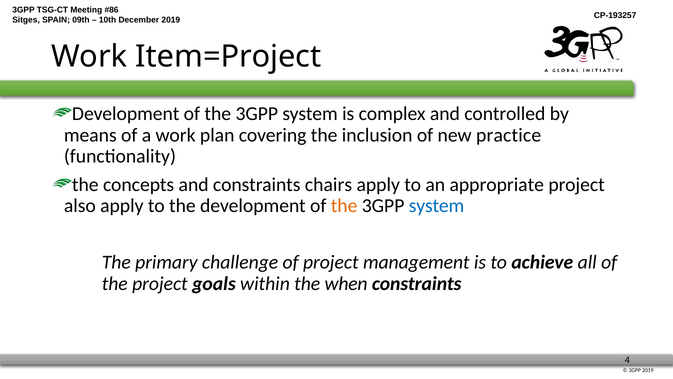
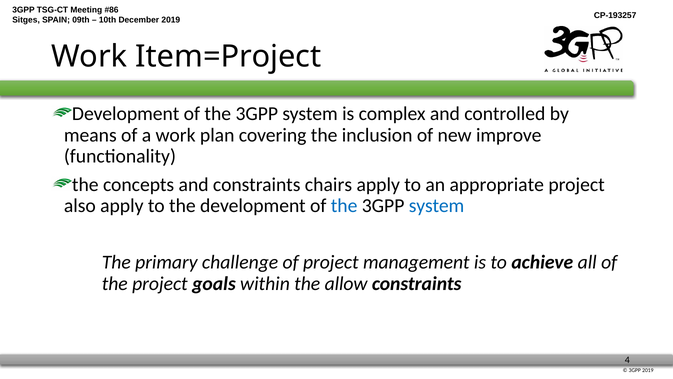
practice: practice -> improve (509, 135)
the colour: orange -> blue (344, 206)
when: when -> allow (346, 283)
